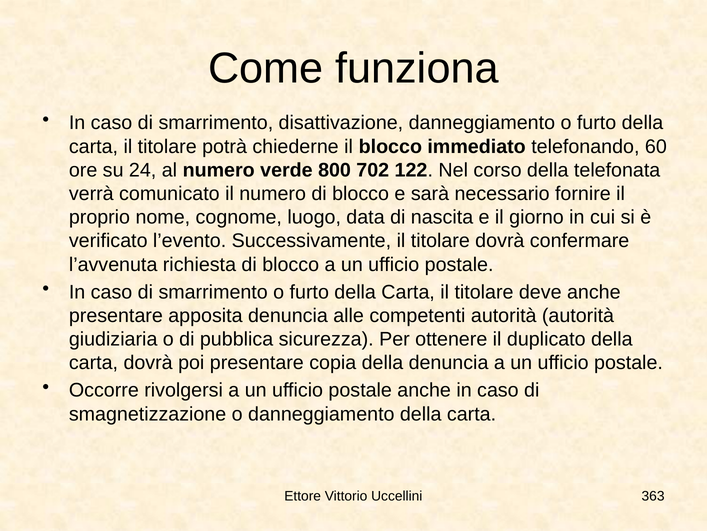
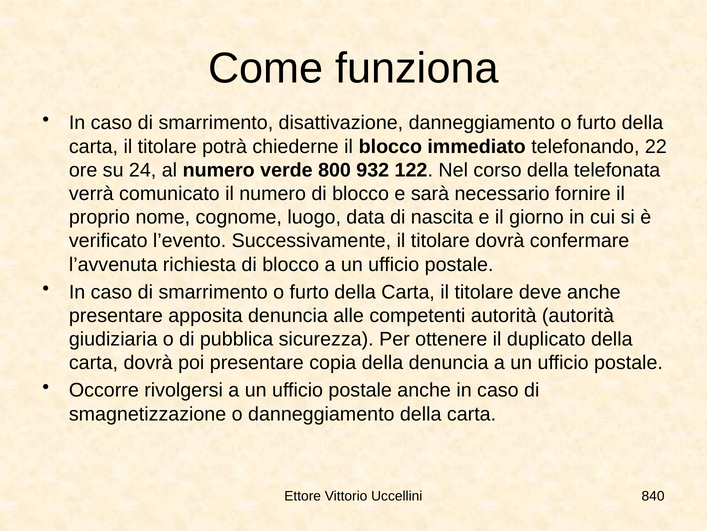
60: 60 -> 22 (656, 146)
702: 702 -> 932 (373, 170)
363: 363 -> 840 (653, 496)
